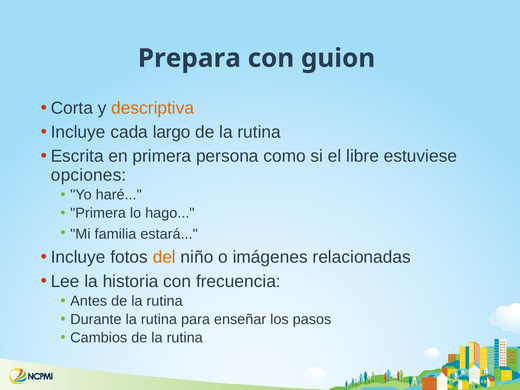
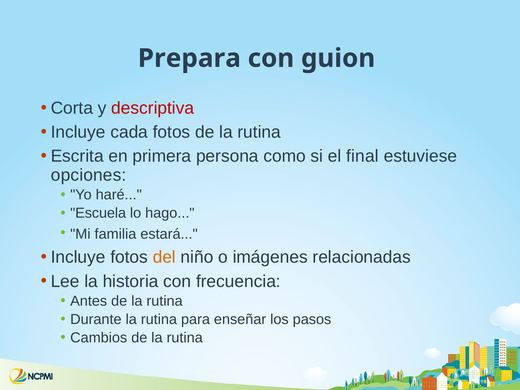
descriptiva colour: orange -> red (153, 108)
cada largo: largo -> fotos (172, 132)
libre: libre -> final (363, 156)
Primera: Primera -> Escuela (98, 213)
